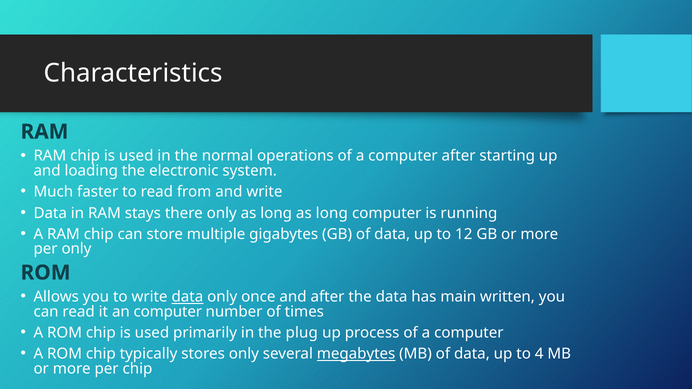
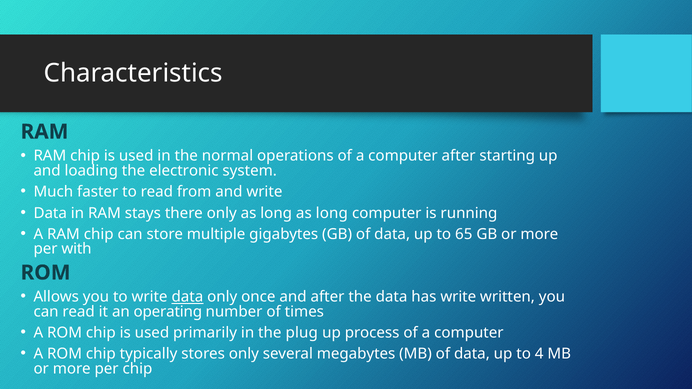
12: 12 -> 65 (464, 234)
per only: only -> with (77, 249)
has main: main -> write (458, 297)
an computer: computer -> operating (168, 312)
megabytes underline: present -> none (356, 354)
